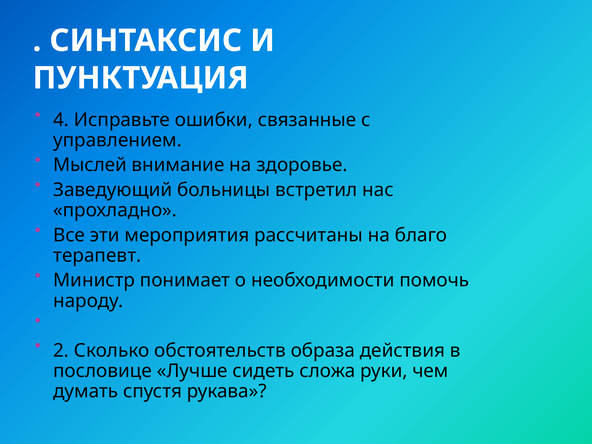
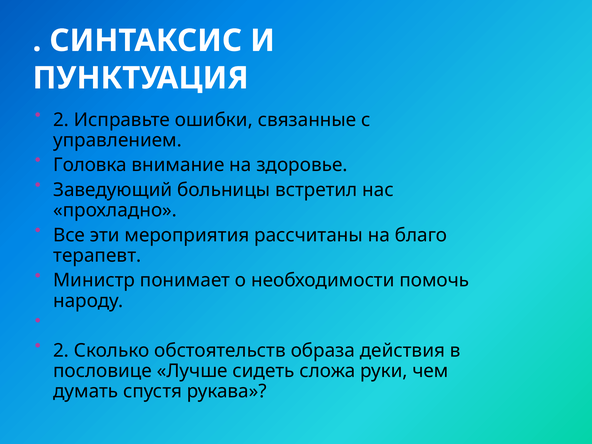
4: 4 -> 2 (61, 120)
Мыслей: Мыслей -> Головка (90, 165)
